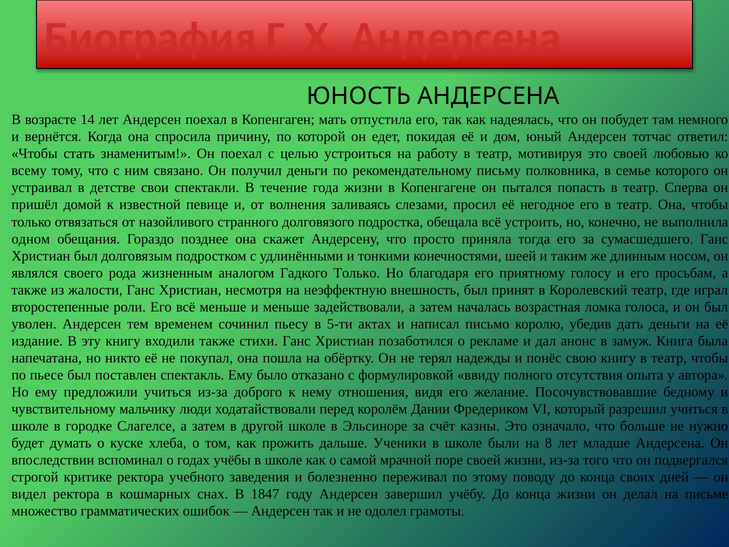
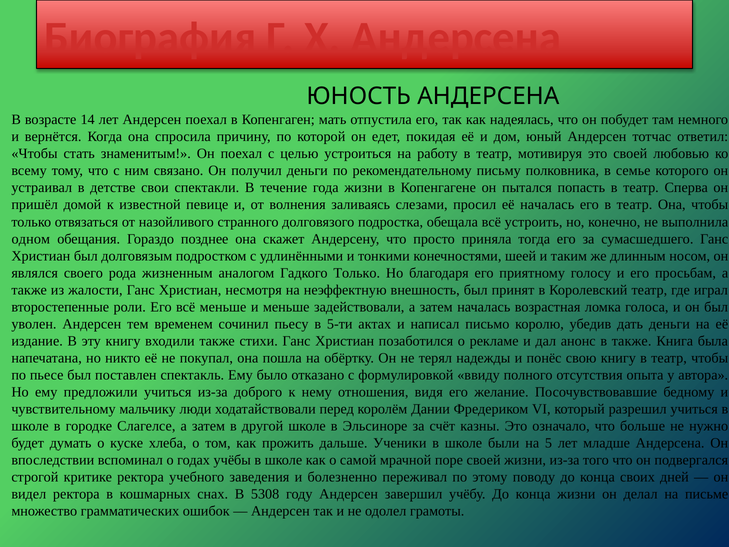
её негодное: негодное -> началась (547, 205)
в замуж: замуж -> также (632, 341)
8: 8 -> 5 (549, 443)
1847: 1847 -> 5308 (265, 494)
